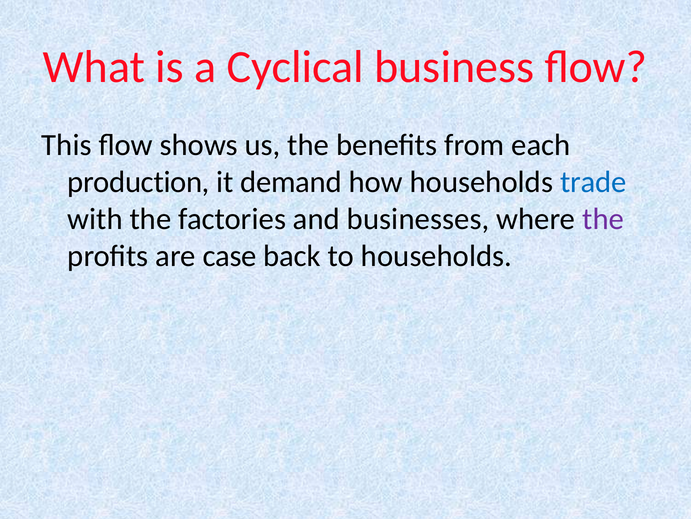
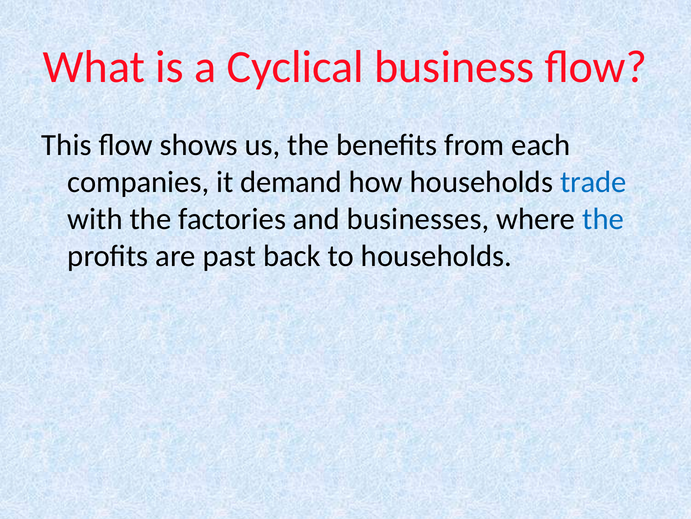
production: production -> companies (138, 182)
the colour: purple -> blue (603, 219)
case: case -> past (229, 256)
